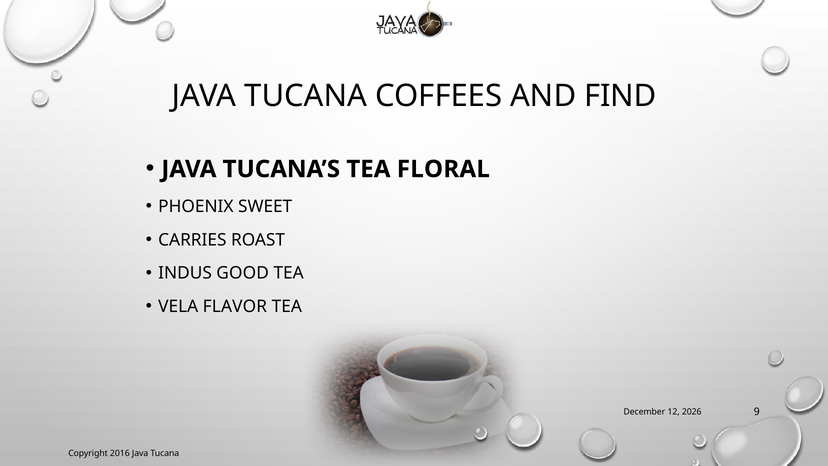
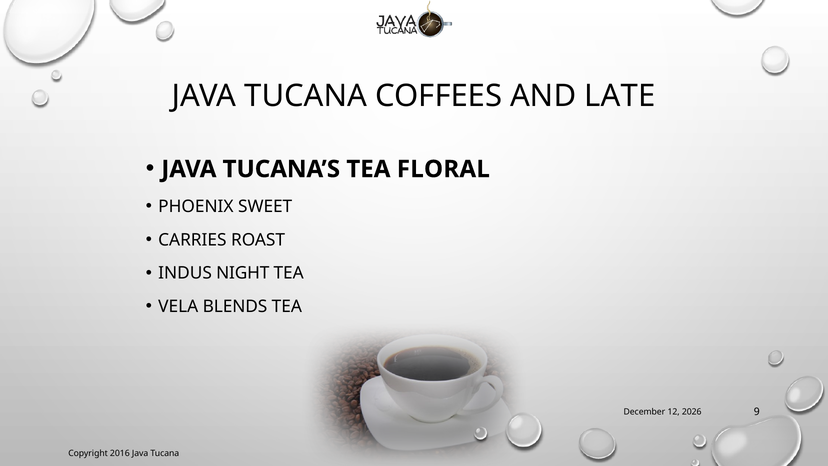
FIND: FIND -> LATE (620, 96)
GOOD: GOOD -> NIGHT (243, 273)
FLAVOR: FLAVOR -> BLENDS (235, 307)
